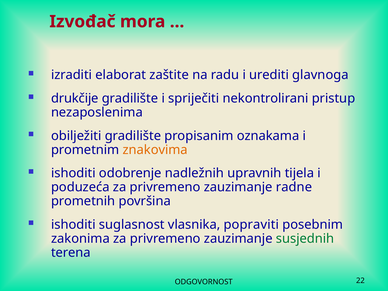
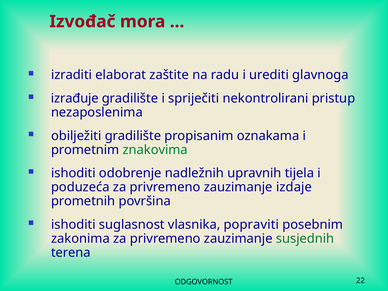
drukčije: drukčije -> izrađuje (75, 98)
znakovima colour: orange -> green (155, 150)
radne: radne -> izdaje (294, 187)
